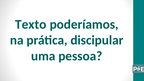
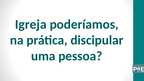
Texto: Texto -> Igreja (31, 24)
